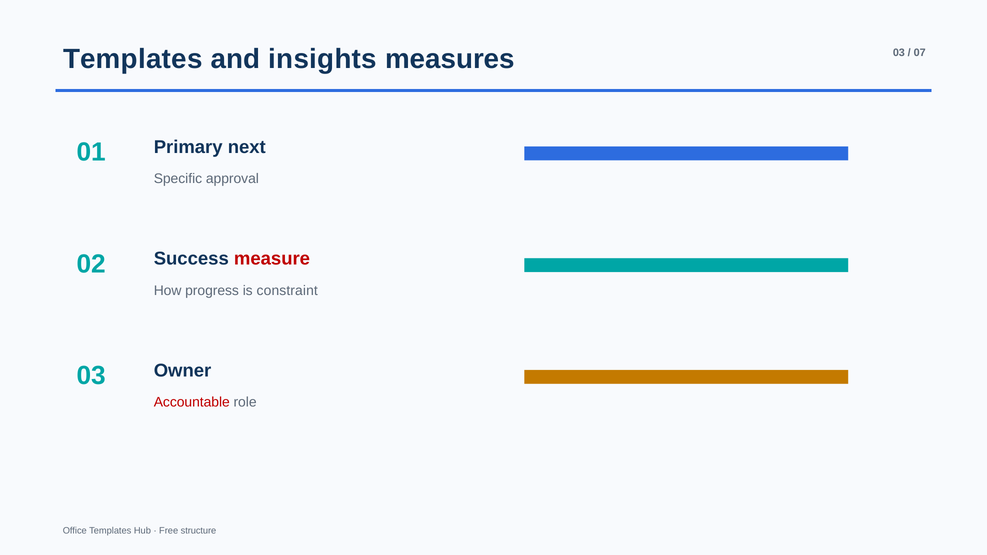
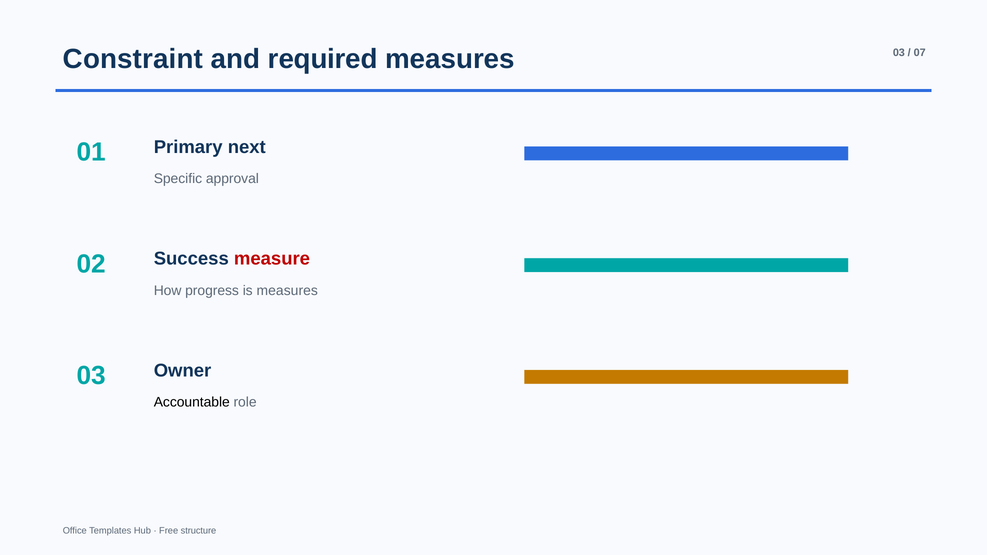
Templates: Templates -> Constraint (133, 59)
insights: insights -> required (323, 59)
is constraint: constraint -> measures (287, 291)
Accountable colour: red -> black (192, 402)
